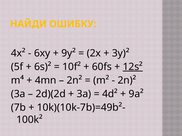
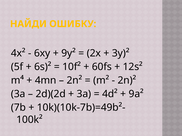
12s² underline: present -> none (133, 67)
